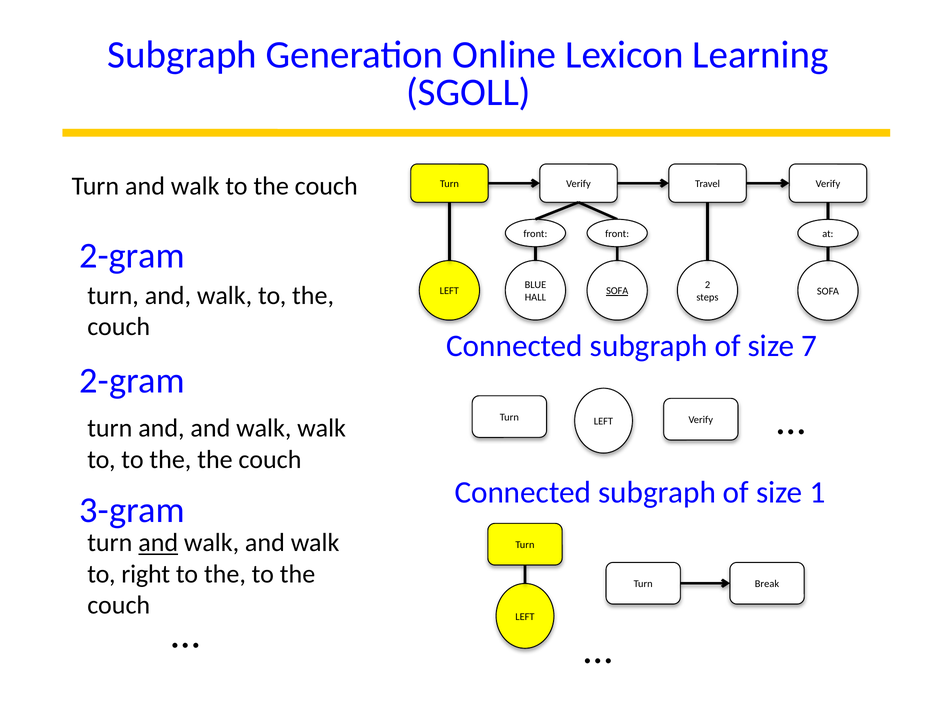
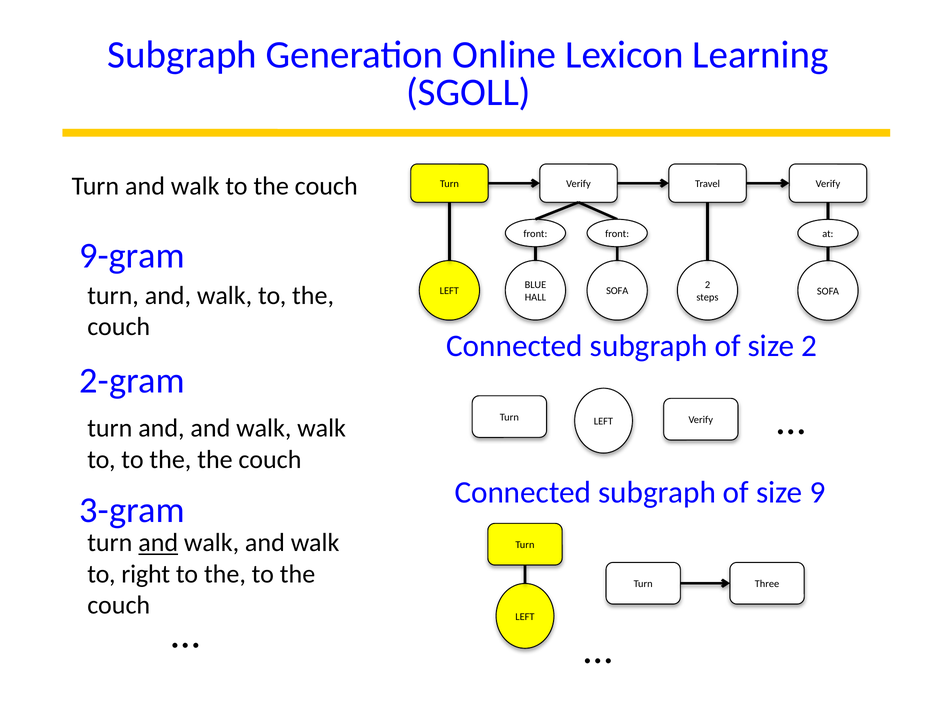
2-gram: 2-gram -> 9-gram (132, 255)
SOFA underline: present -> none (617, 291)
size 7: 7 -> 2 (809, 346)
1: 1 -> 9 (818, 492)
Break: Break -> Three (767, 584)
